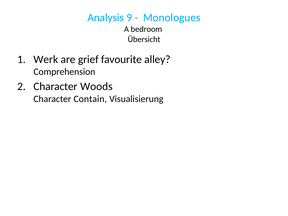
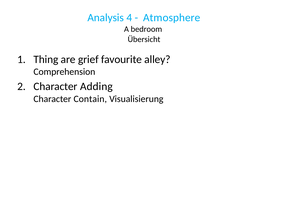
9: 9 -> 4 (129, 18)
Monologues: Monologues -> Atmosphere (172, 18)
Werk: Werk -> Thing (46, 59)
Woods: Woods -> Adding (96, 87)
